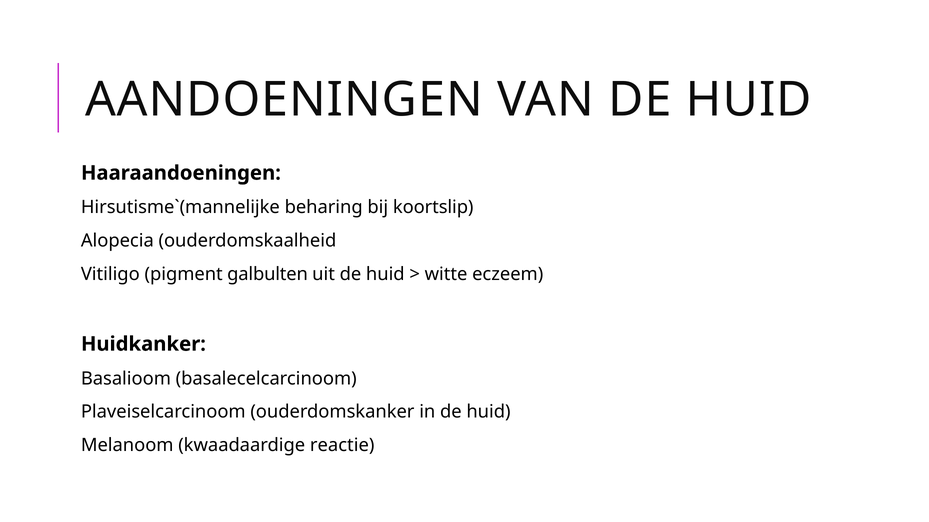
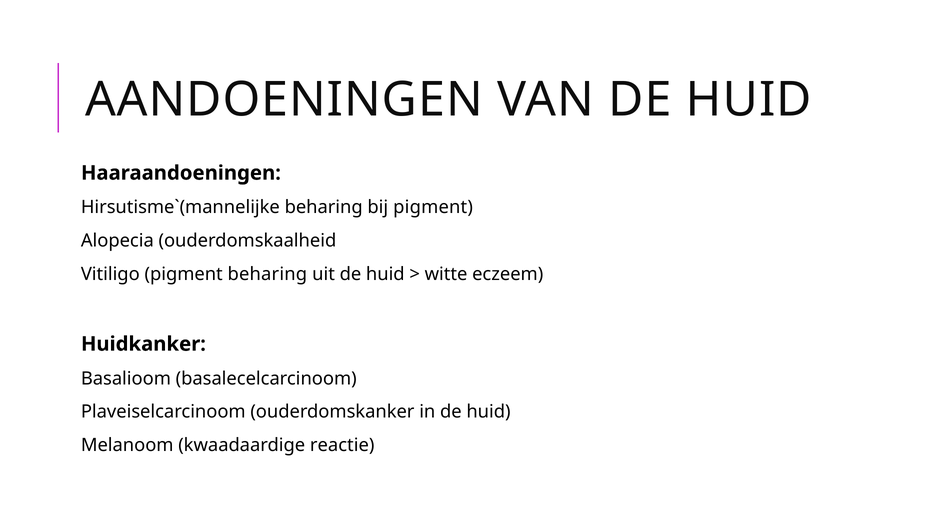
bij koortslip: koortslip -> pigment (433, 208)
pigment galbulten: galbulten -> beharing (267, 274)
